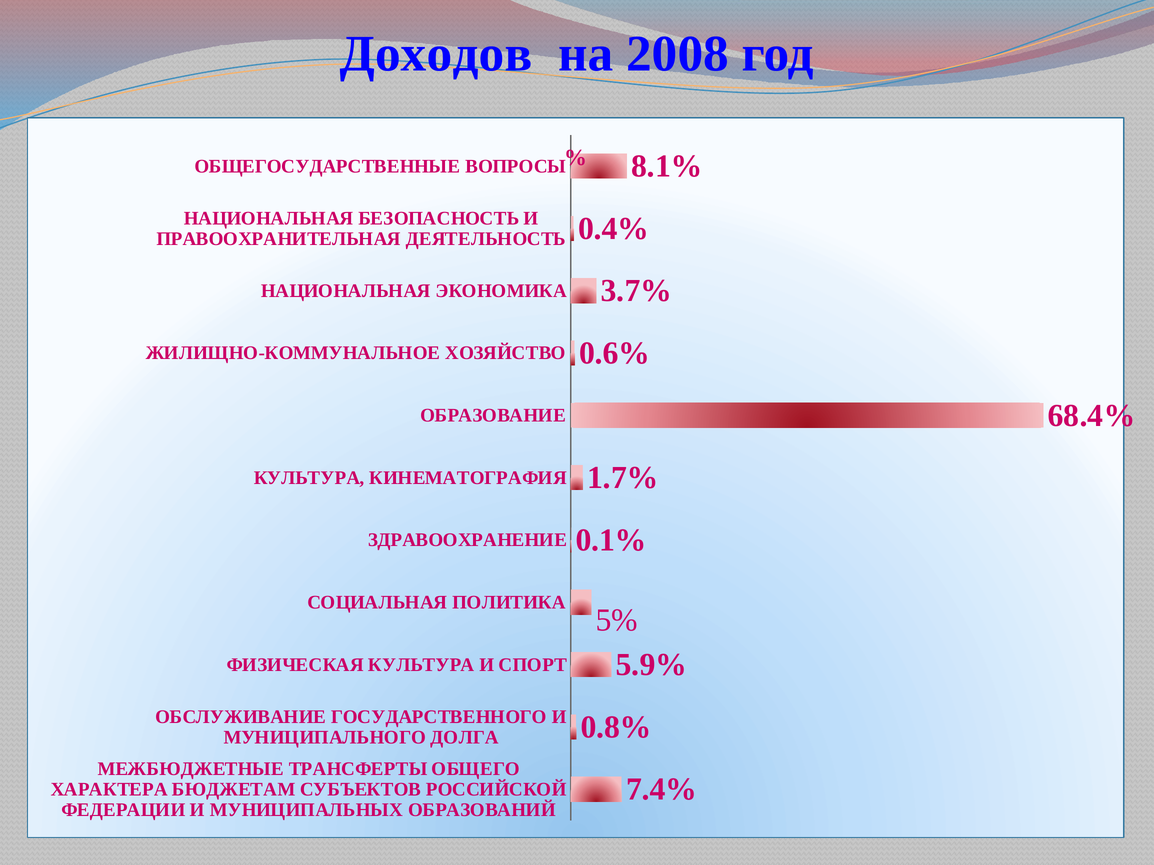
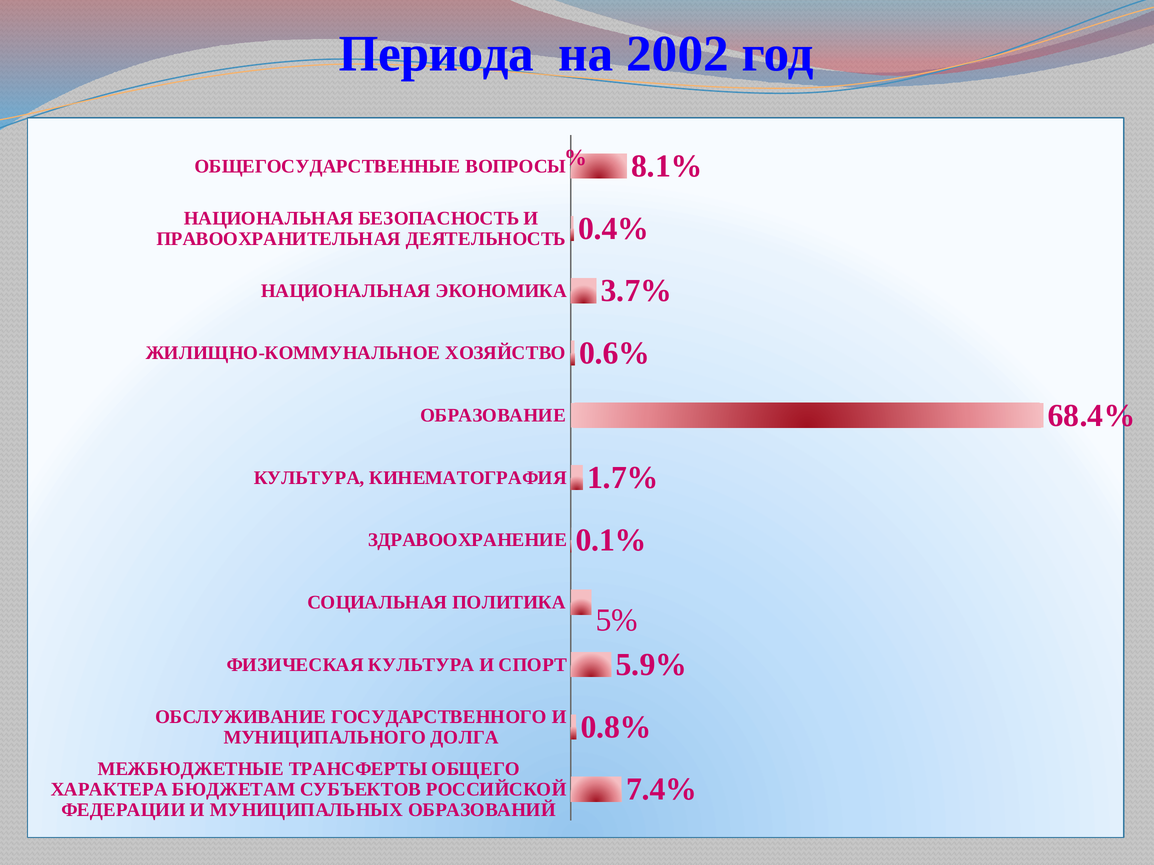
Доходов: Доходов -> Периода (436, 54)
2008: 2008 -> 2002 (677, 54)
